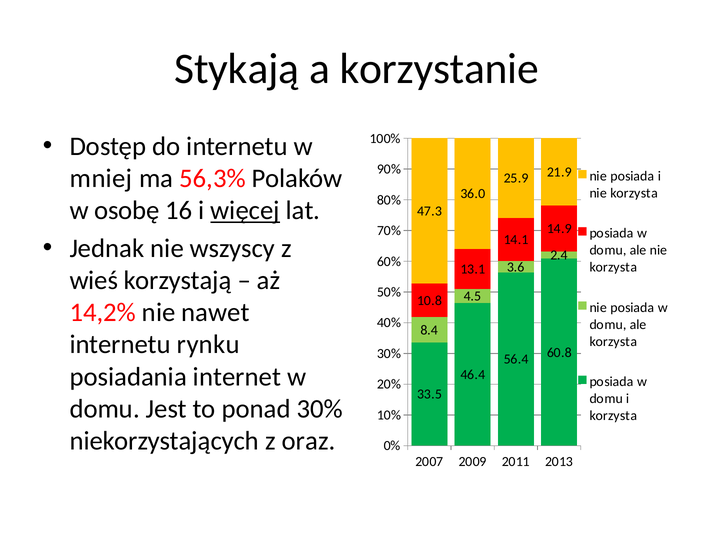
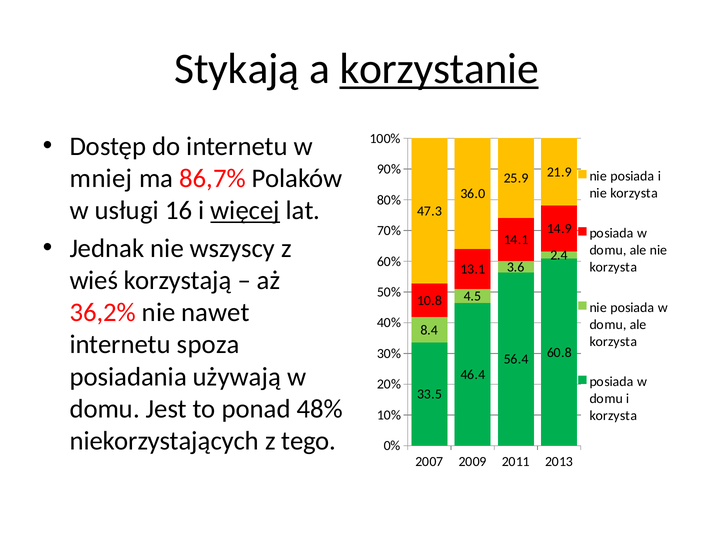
korzystanie underline: none -> present (439, 69)
56,3%: 56,3% -> 86,7% (213, 178)
osobę: osobę -> usługi (127, 210)
14,2%: 14,2% -> 36,2% (103, 312)
rynku: rynku -> spoza (208, 345)
internet: internet -> używają (237, 377)
ponad 30%: 30% -> 48% (320, 409)
oraz: oraz -> tego (309, 441)
